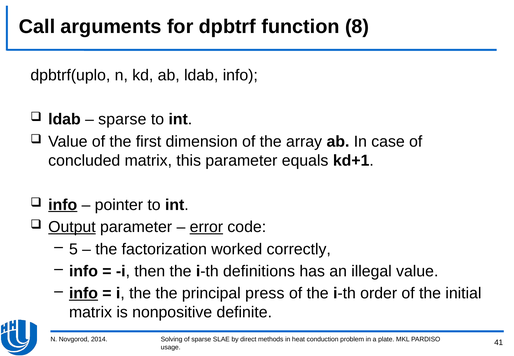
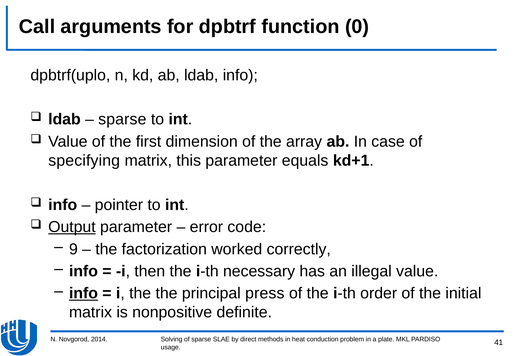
8: 8 -> 0 (357, 27)
concluded: concluded -> specifying (84, 160)
info underline: present -> none (63, 205)
error underline: present -> none (206, 227)
5: 5 -> 9 (73, 249)
definitions: definitions -> necessary (259, 271)
